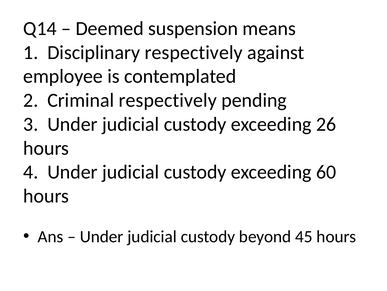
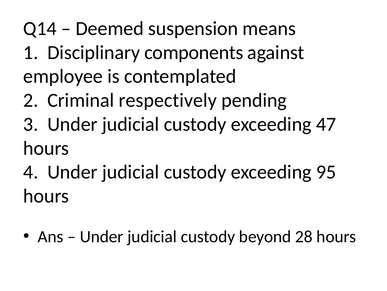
Disciplinary respectively: respectively -> components (194, 52)
26: 26 -> 47 (326, 124)
60: 60 -> 95 (326, 172)
45: 45 -> 28 (304, 236)
